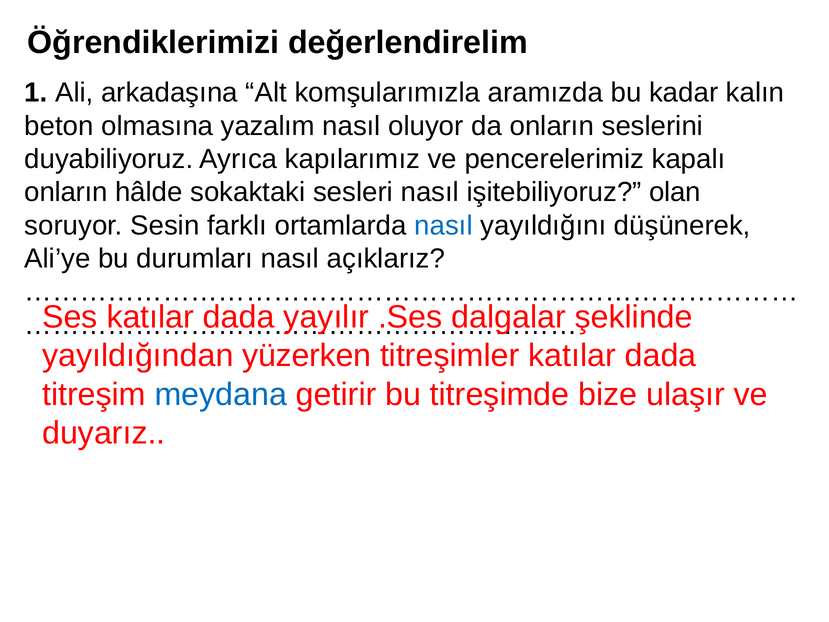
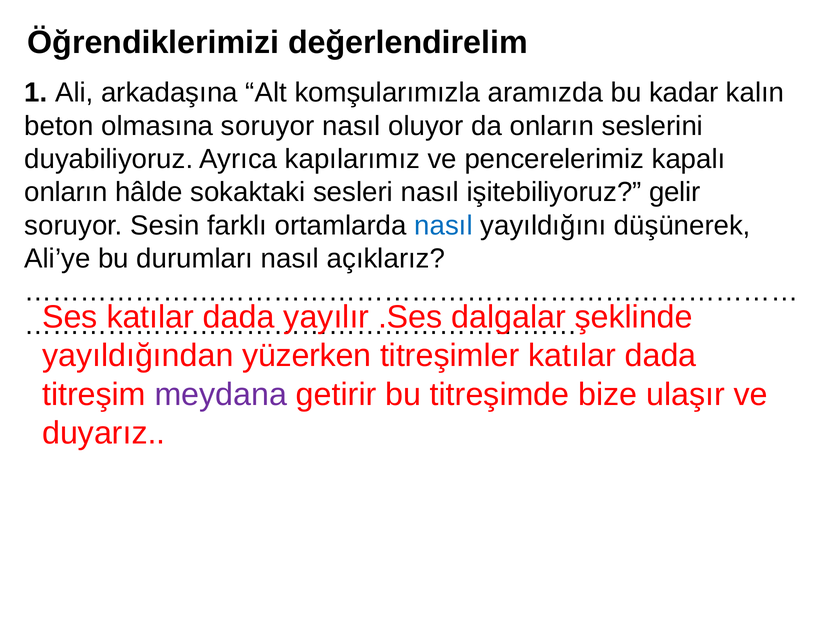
olmasına yazalım: yazalım -> soruyor (268, 126)
olan: olan -> gelir (675, 192)
meydana colour: blue -> purple (221, 394)
